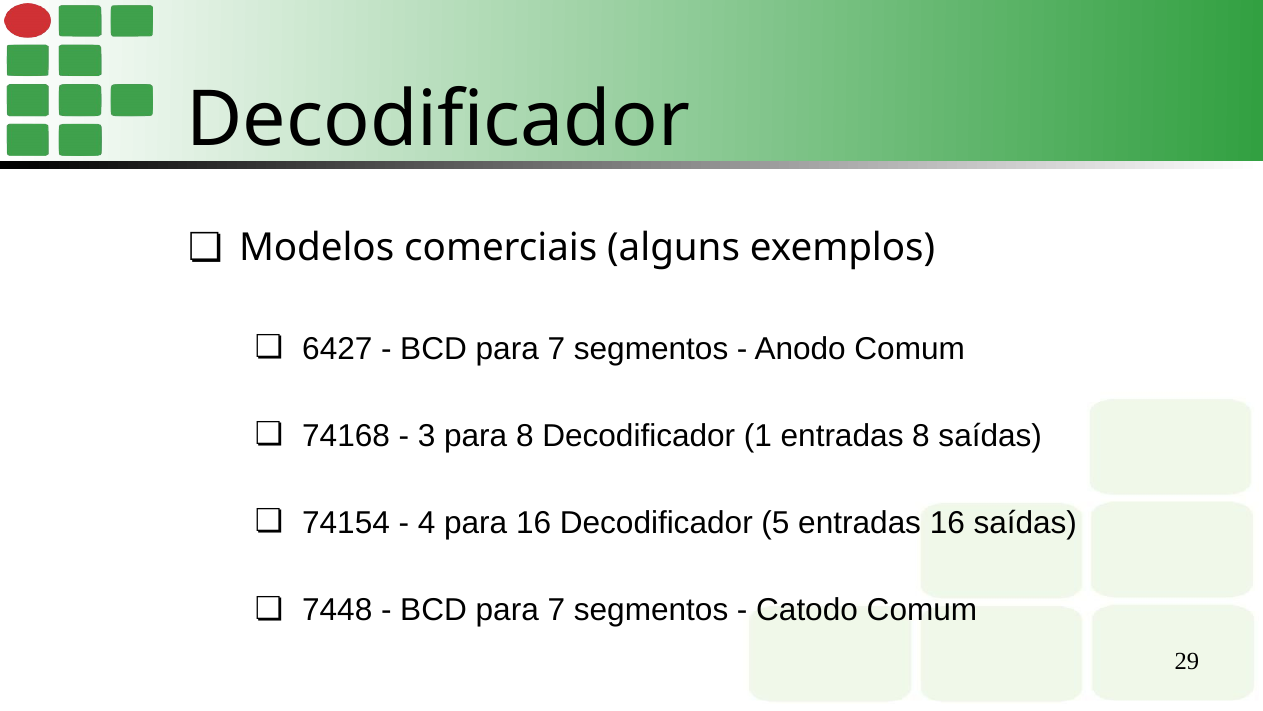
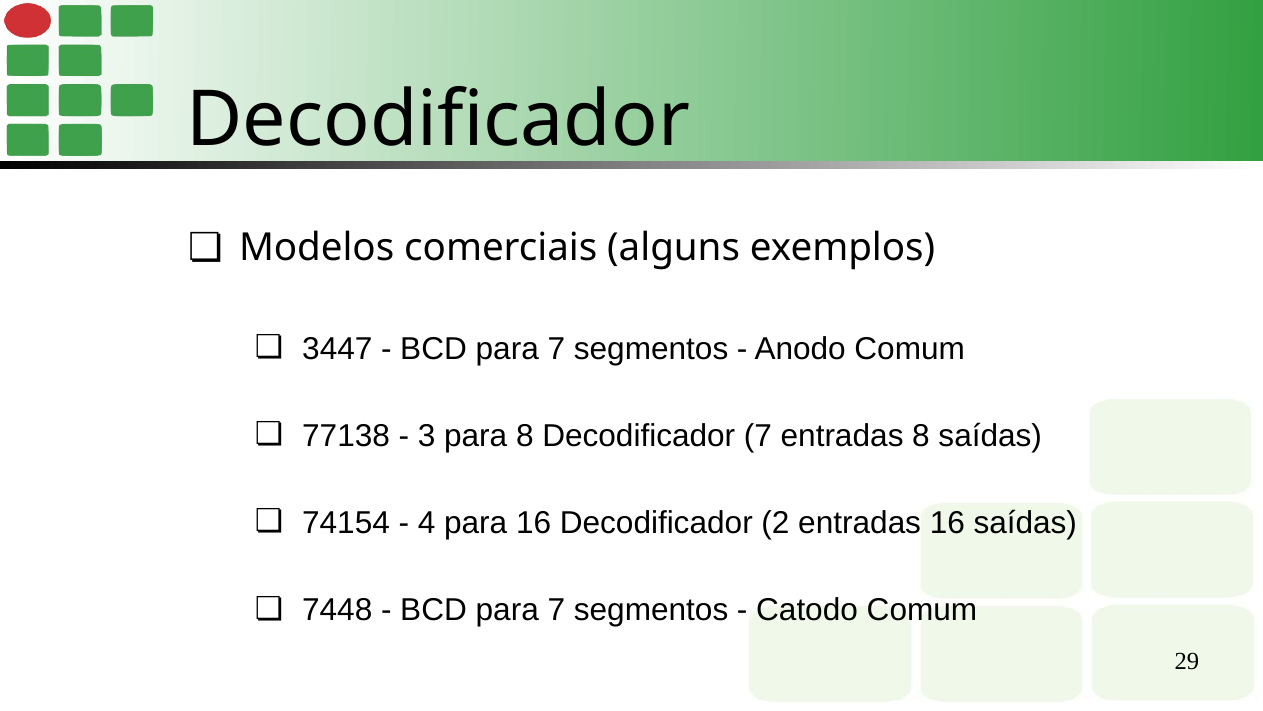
6427: 6427 -> 3447 (337, 348)
74168: 74168 -> 77138 (346, 436)
Decodificador 1: 1 -> 7 (758, 436)
5: 5 -> 2 (775, 523)
